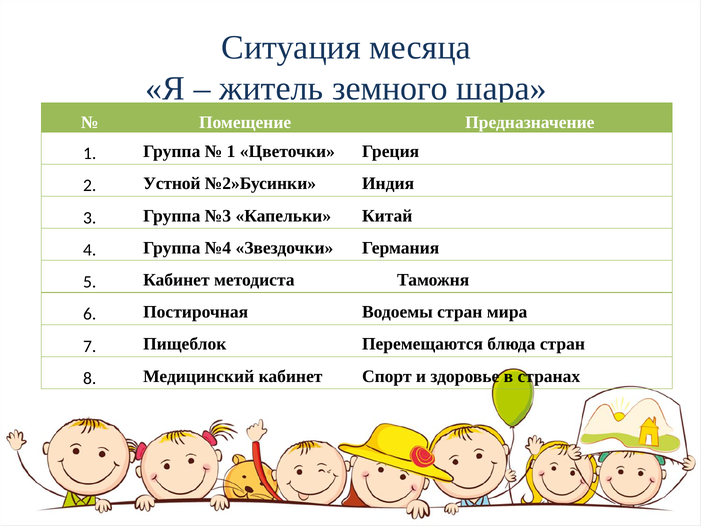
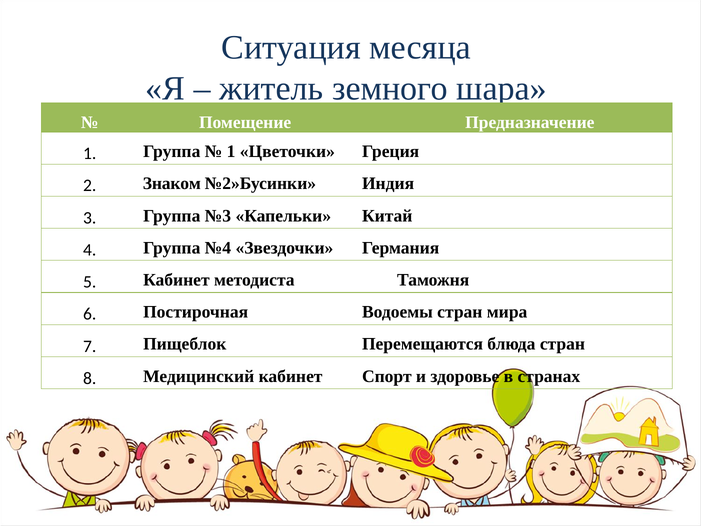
Устной: Устной -> Знаком (172, 184)
